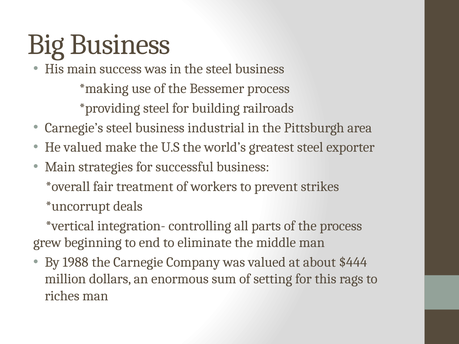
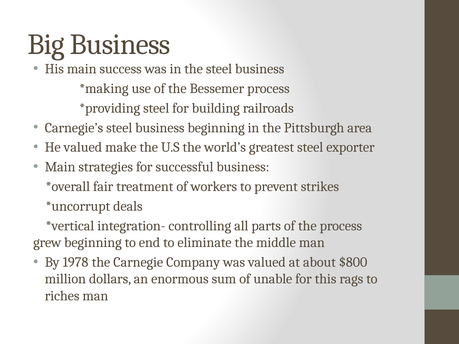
business industrial: industrial -> beginning (216, 128)
1988: 1988 -> 1978 (76, 262)
$444: $444 -> $800 (353, 262)
setting: setting -> unable (273, 279)
